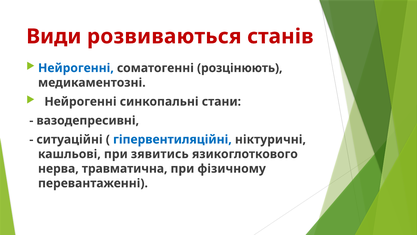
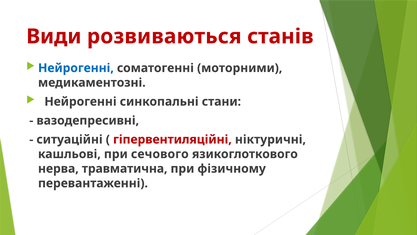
розцінюють: розцінюють -> моторними (240, 68)
гіпервентиляційні colour: blue -> red (172, 139)
зявитись: зявитись -> сечового (160, 154)
